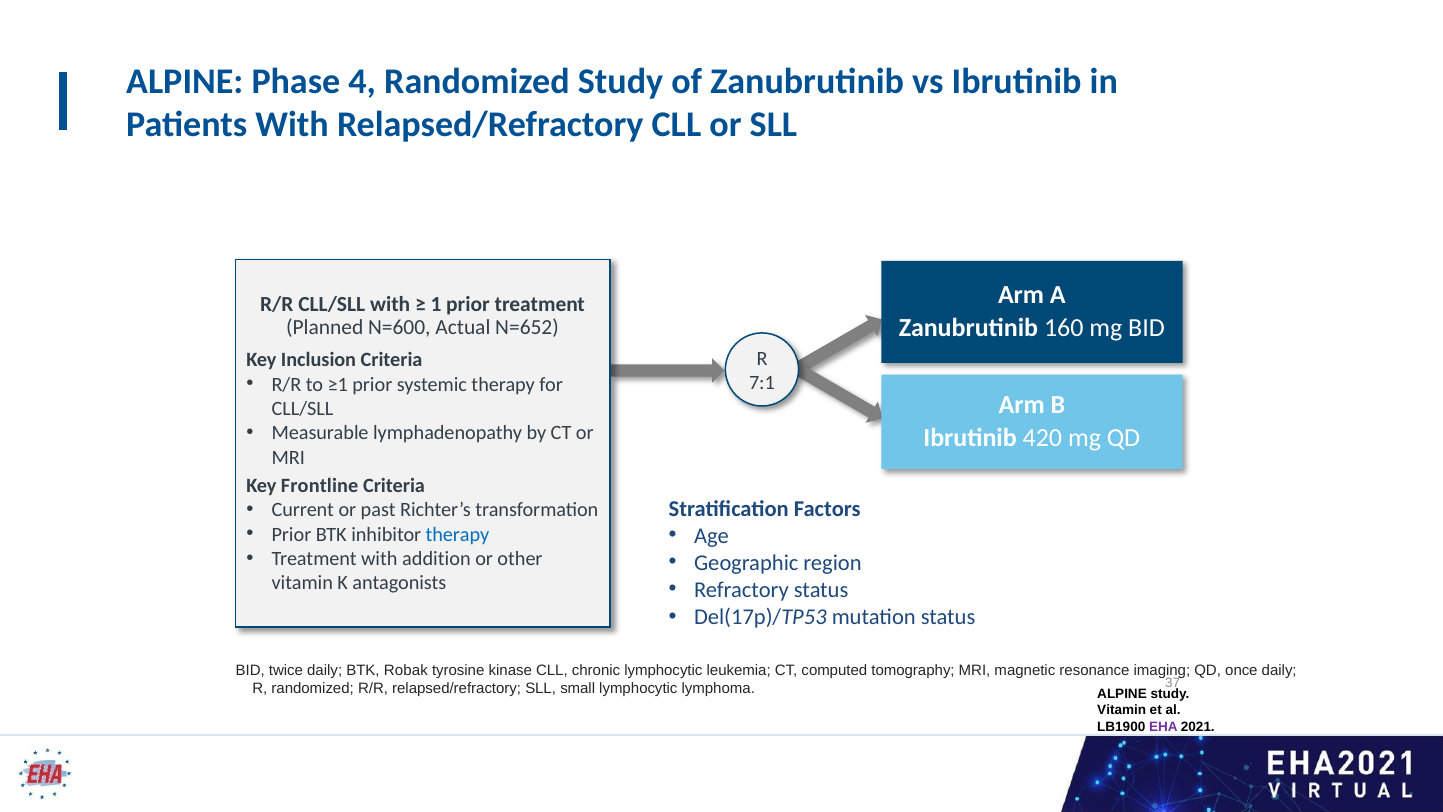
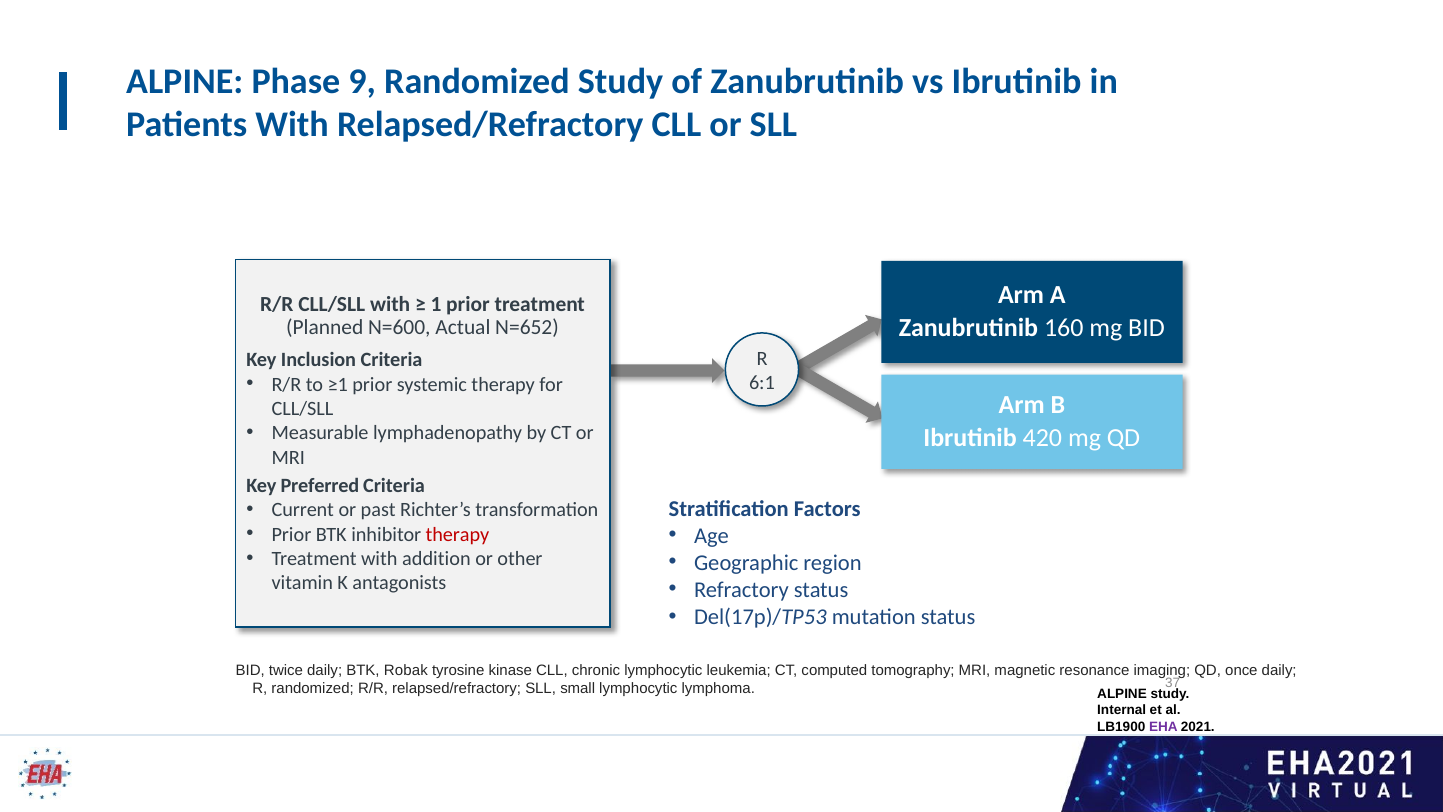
4: 4 -> 9 (362, 82)
7:1: 7:1 -> 6:1 (762, 383)
Frontline: Frontline -> Preferred (320, 486)
therapy colour: blue -> red (457, 534)
Vitamin: Vitamin -> Internal (1122, 710)
